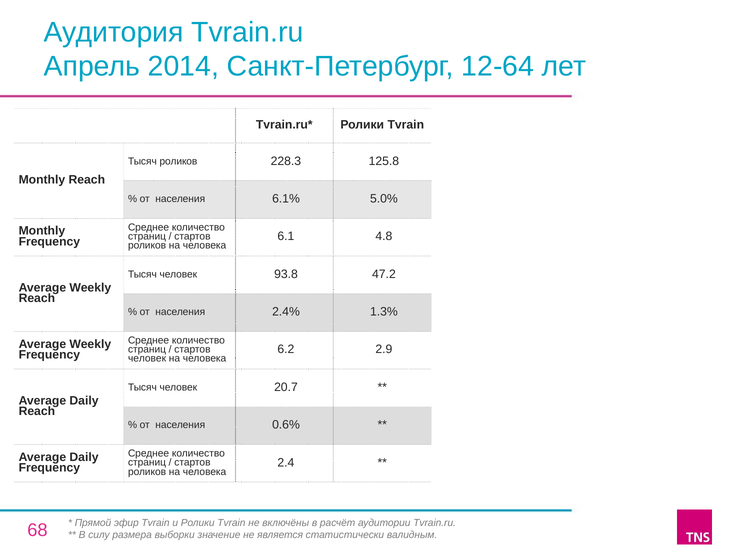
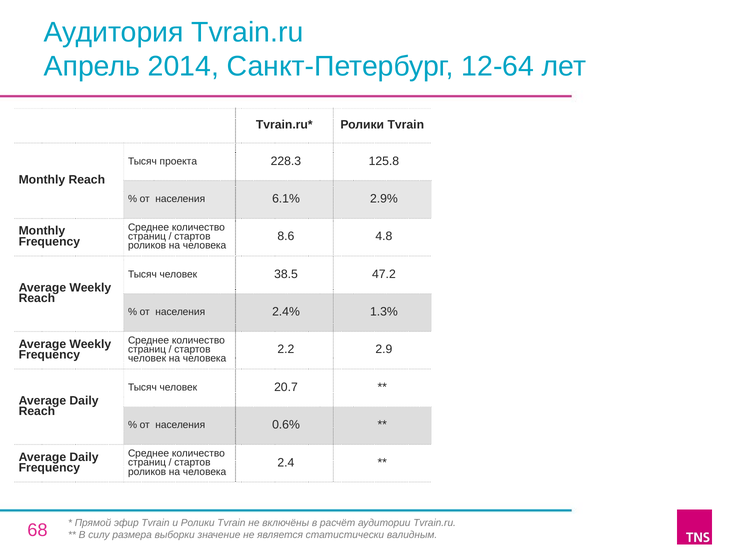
Тысяч роликов: роликов -> проекта (178, 161)
5.0%: 5.0% -> 2.9% (384, 199)
6.1: 6.1 -> 8.6 (286, 237)
93.8: 93.8 -> 38.5 (286, 274)
6.2: 6.2 -> 2.2 (286, 350)
